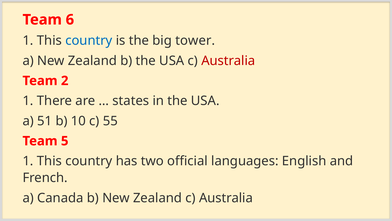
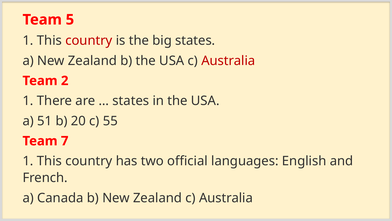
6: 6 -> 5 (70, 20)
country colour: blue -> red (89, 41)
big tower: tower -> states (195, 41)
10: 10 -> 20 (78, 121)
5: 5 -> 7 (65, 141)
